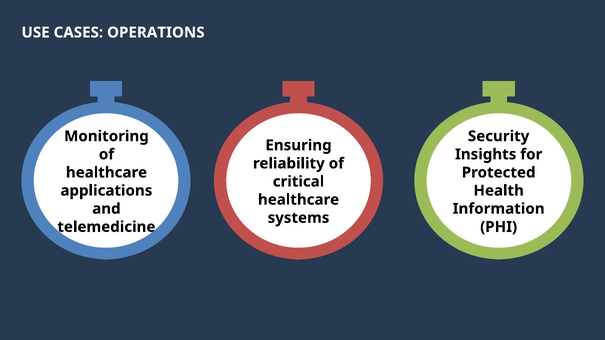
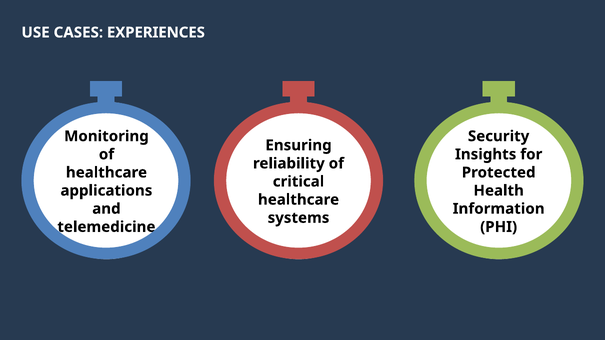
OPERATIONS: OPERATIONS -> EXPERIENCES (156, 33)
